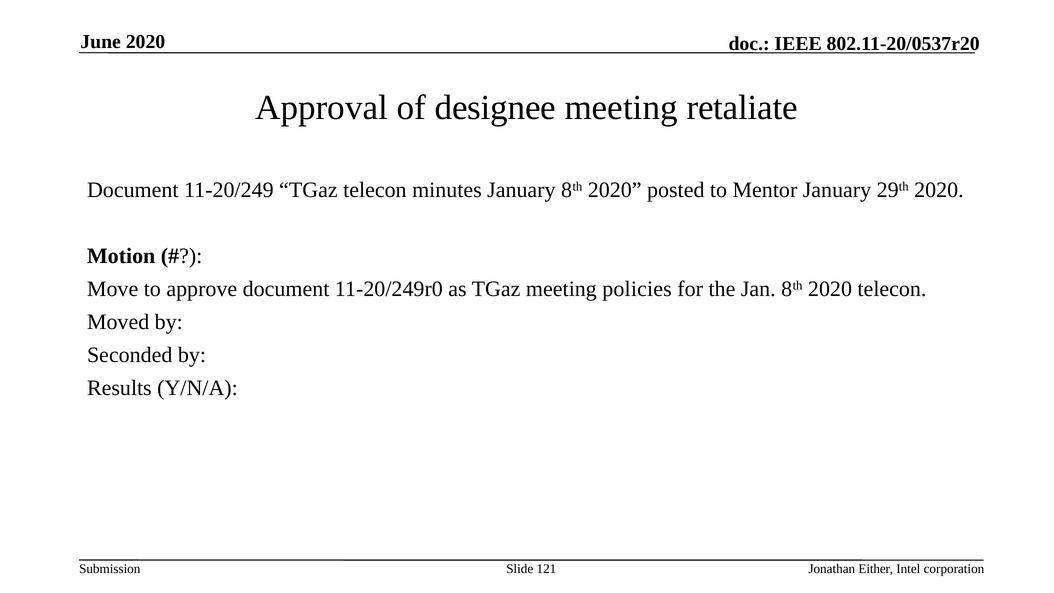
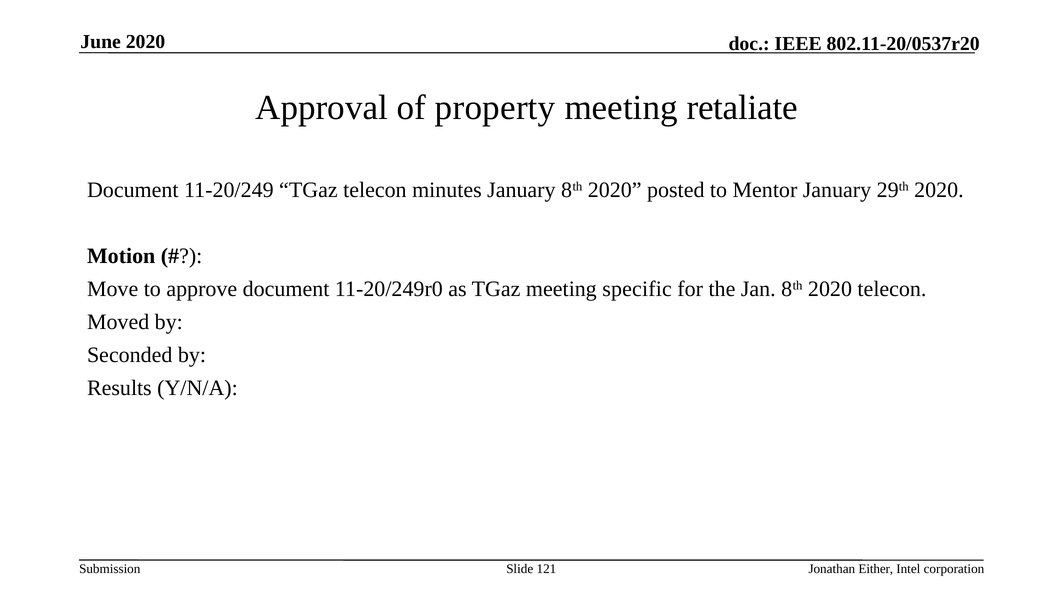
designee: designee -> property (495, 108)
policies: policies -> specific (637, 289)
